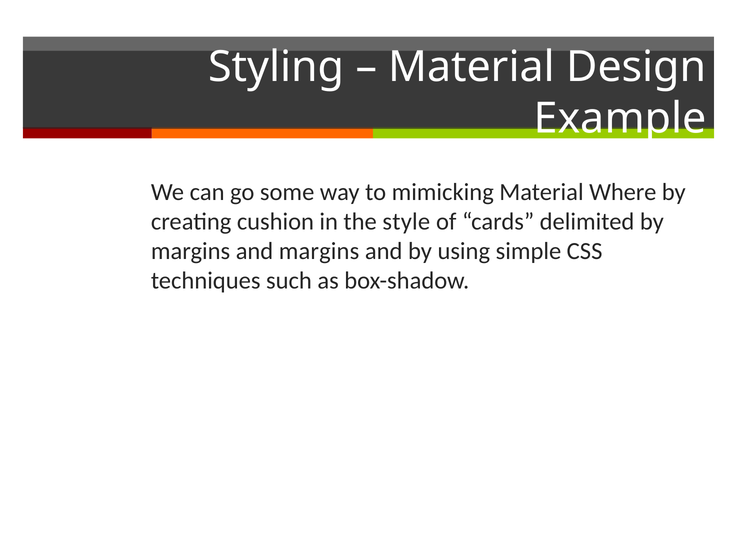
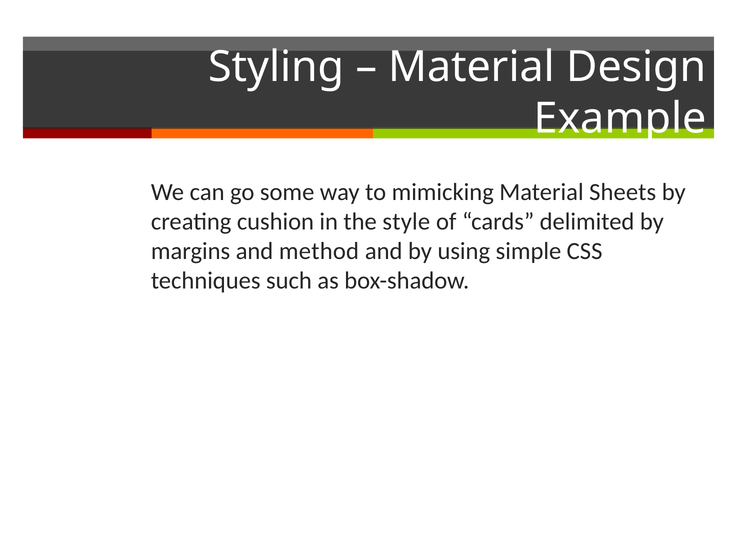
Where: Where -> Sheets (623, 192)
and margins: margins -> method (319, 251)
